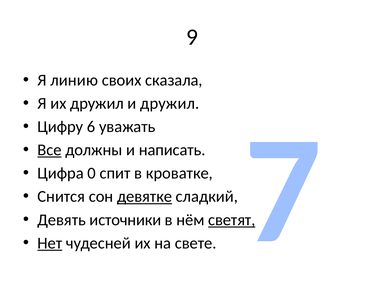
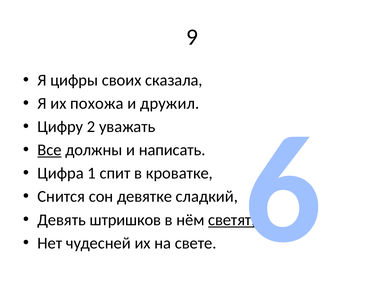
линию: линию -> цифры (74, 80)
их дружил: дружил -> похожа (97, 103)
6: 6 -> 2 (91, 127)
0: 0 -> 1 (92, 173)
девятке underline: present -> none (145, 197)
источники: источники -> штришков (125, 220)
Нет underline: present -> none (50, 243)
7: 7 -> 6 (283, 191)
